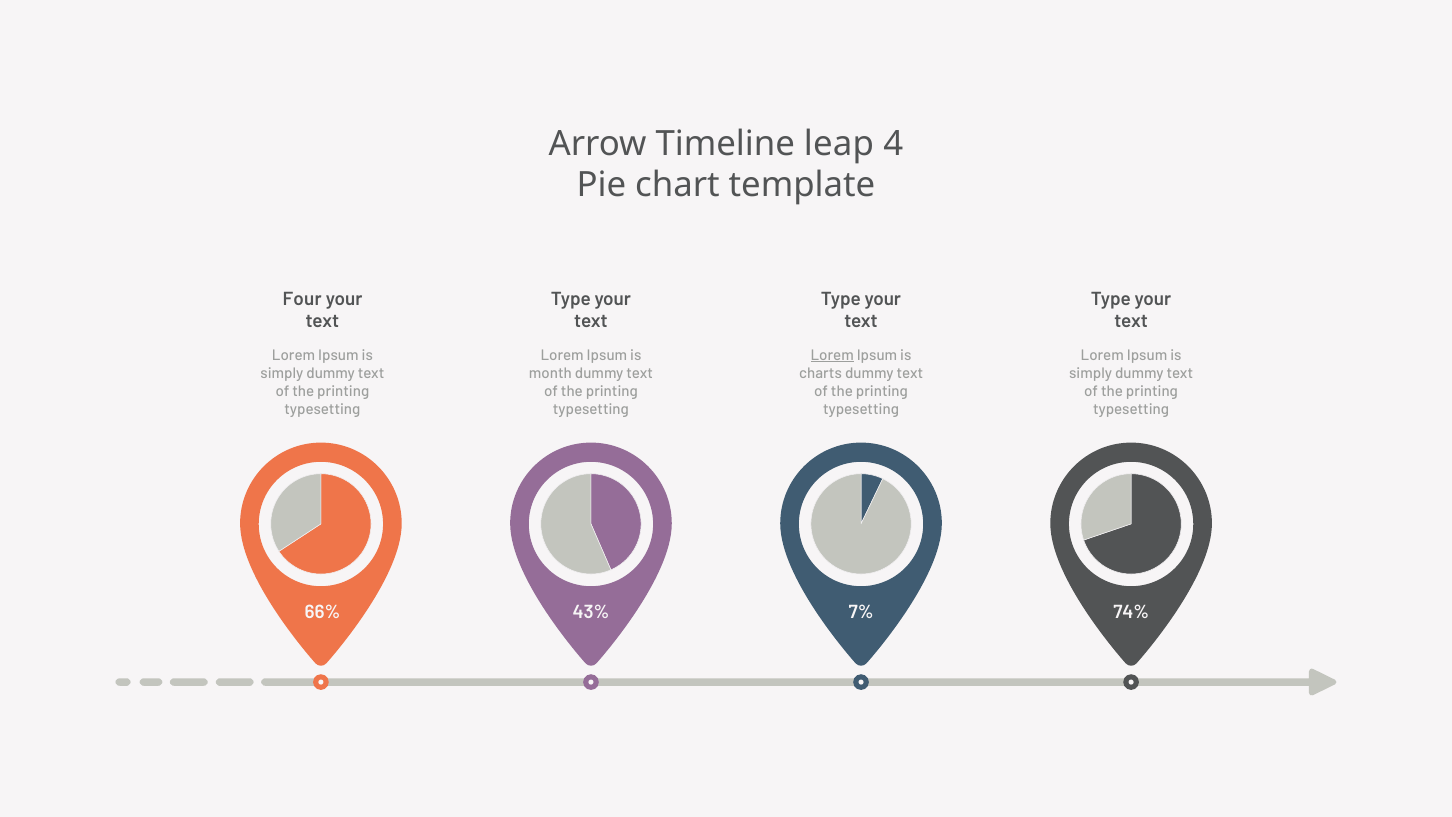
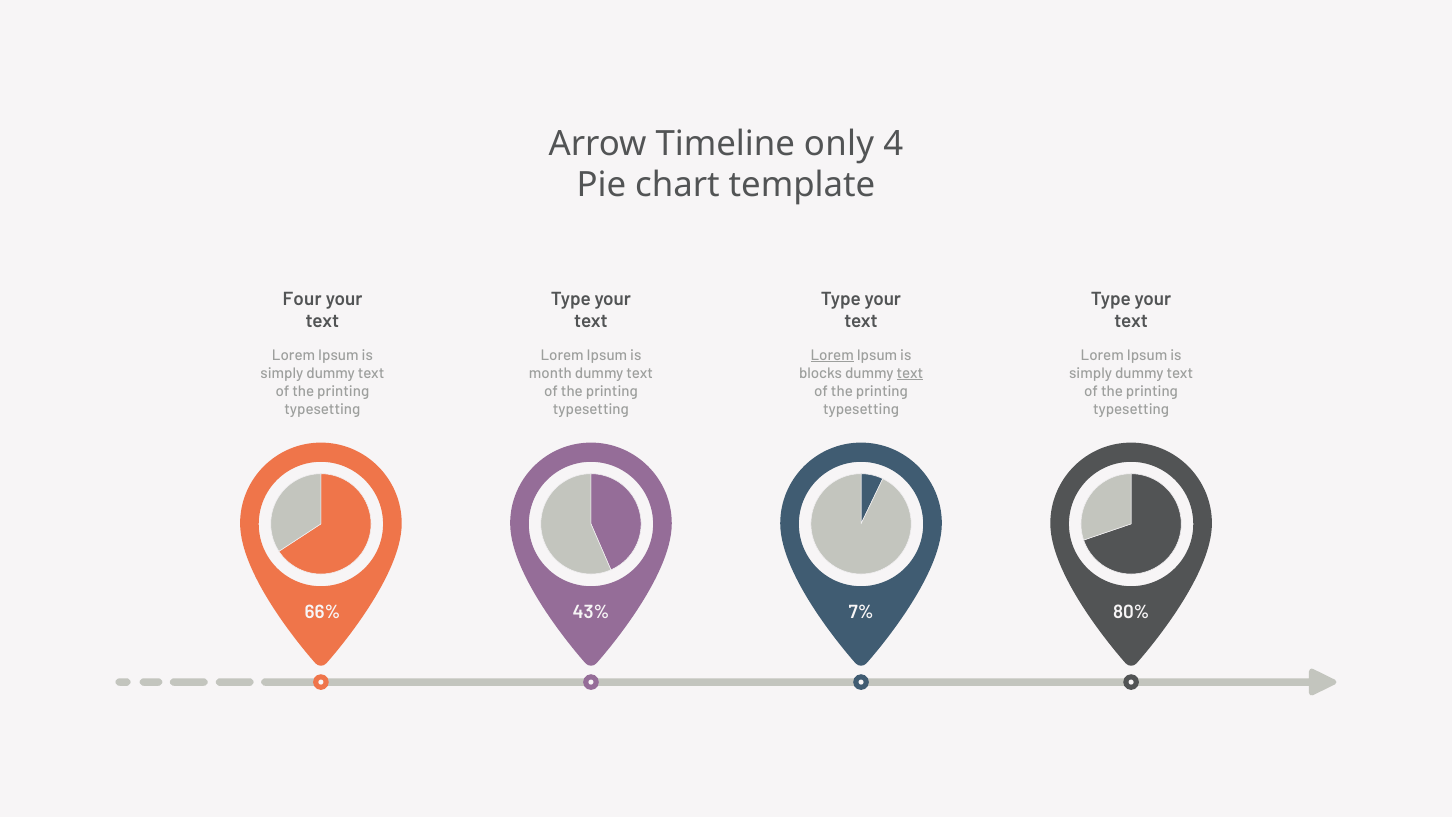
leap: leap -> only (839, 144)
charts: charts -> blocks (821, 373)
text underline: none -> present (910, 373)
74%: 74% -> 80% (1131, 612)
